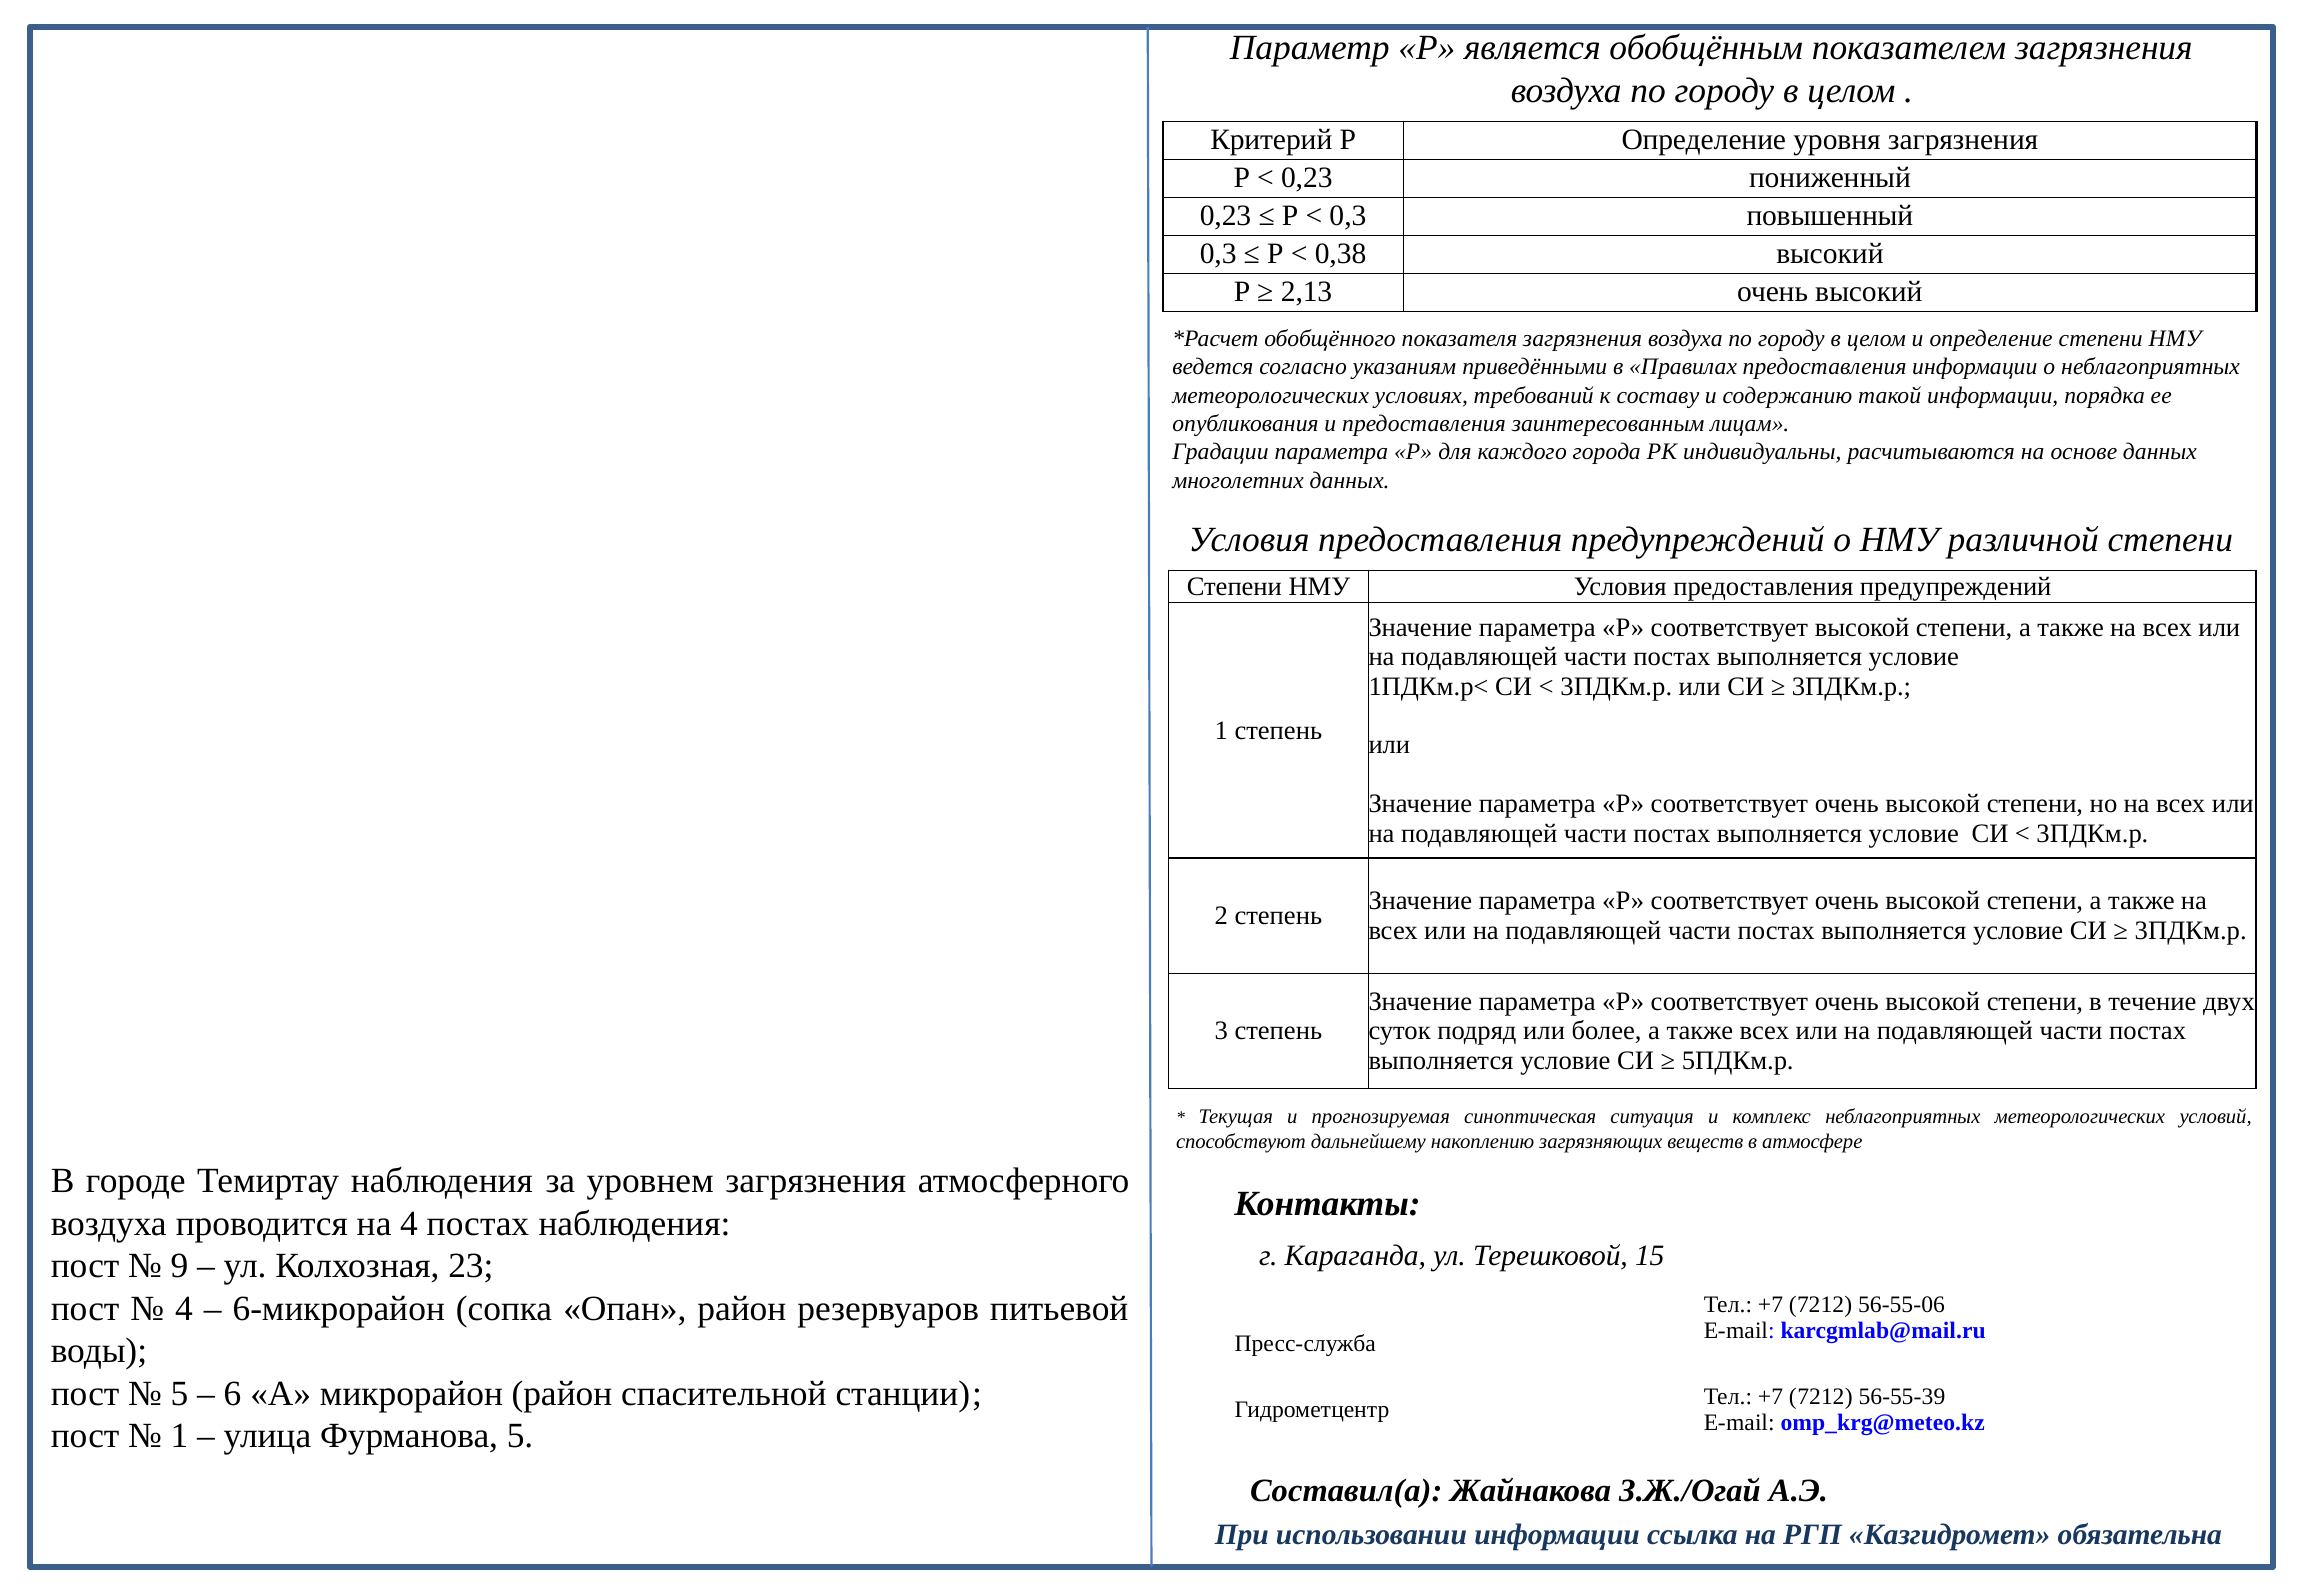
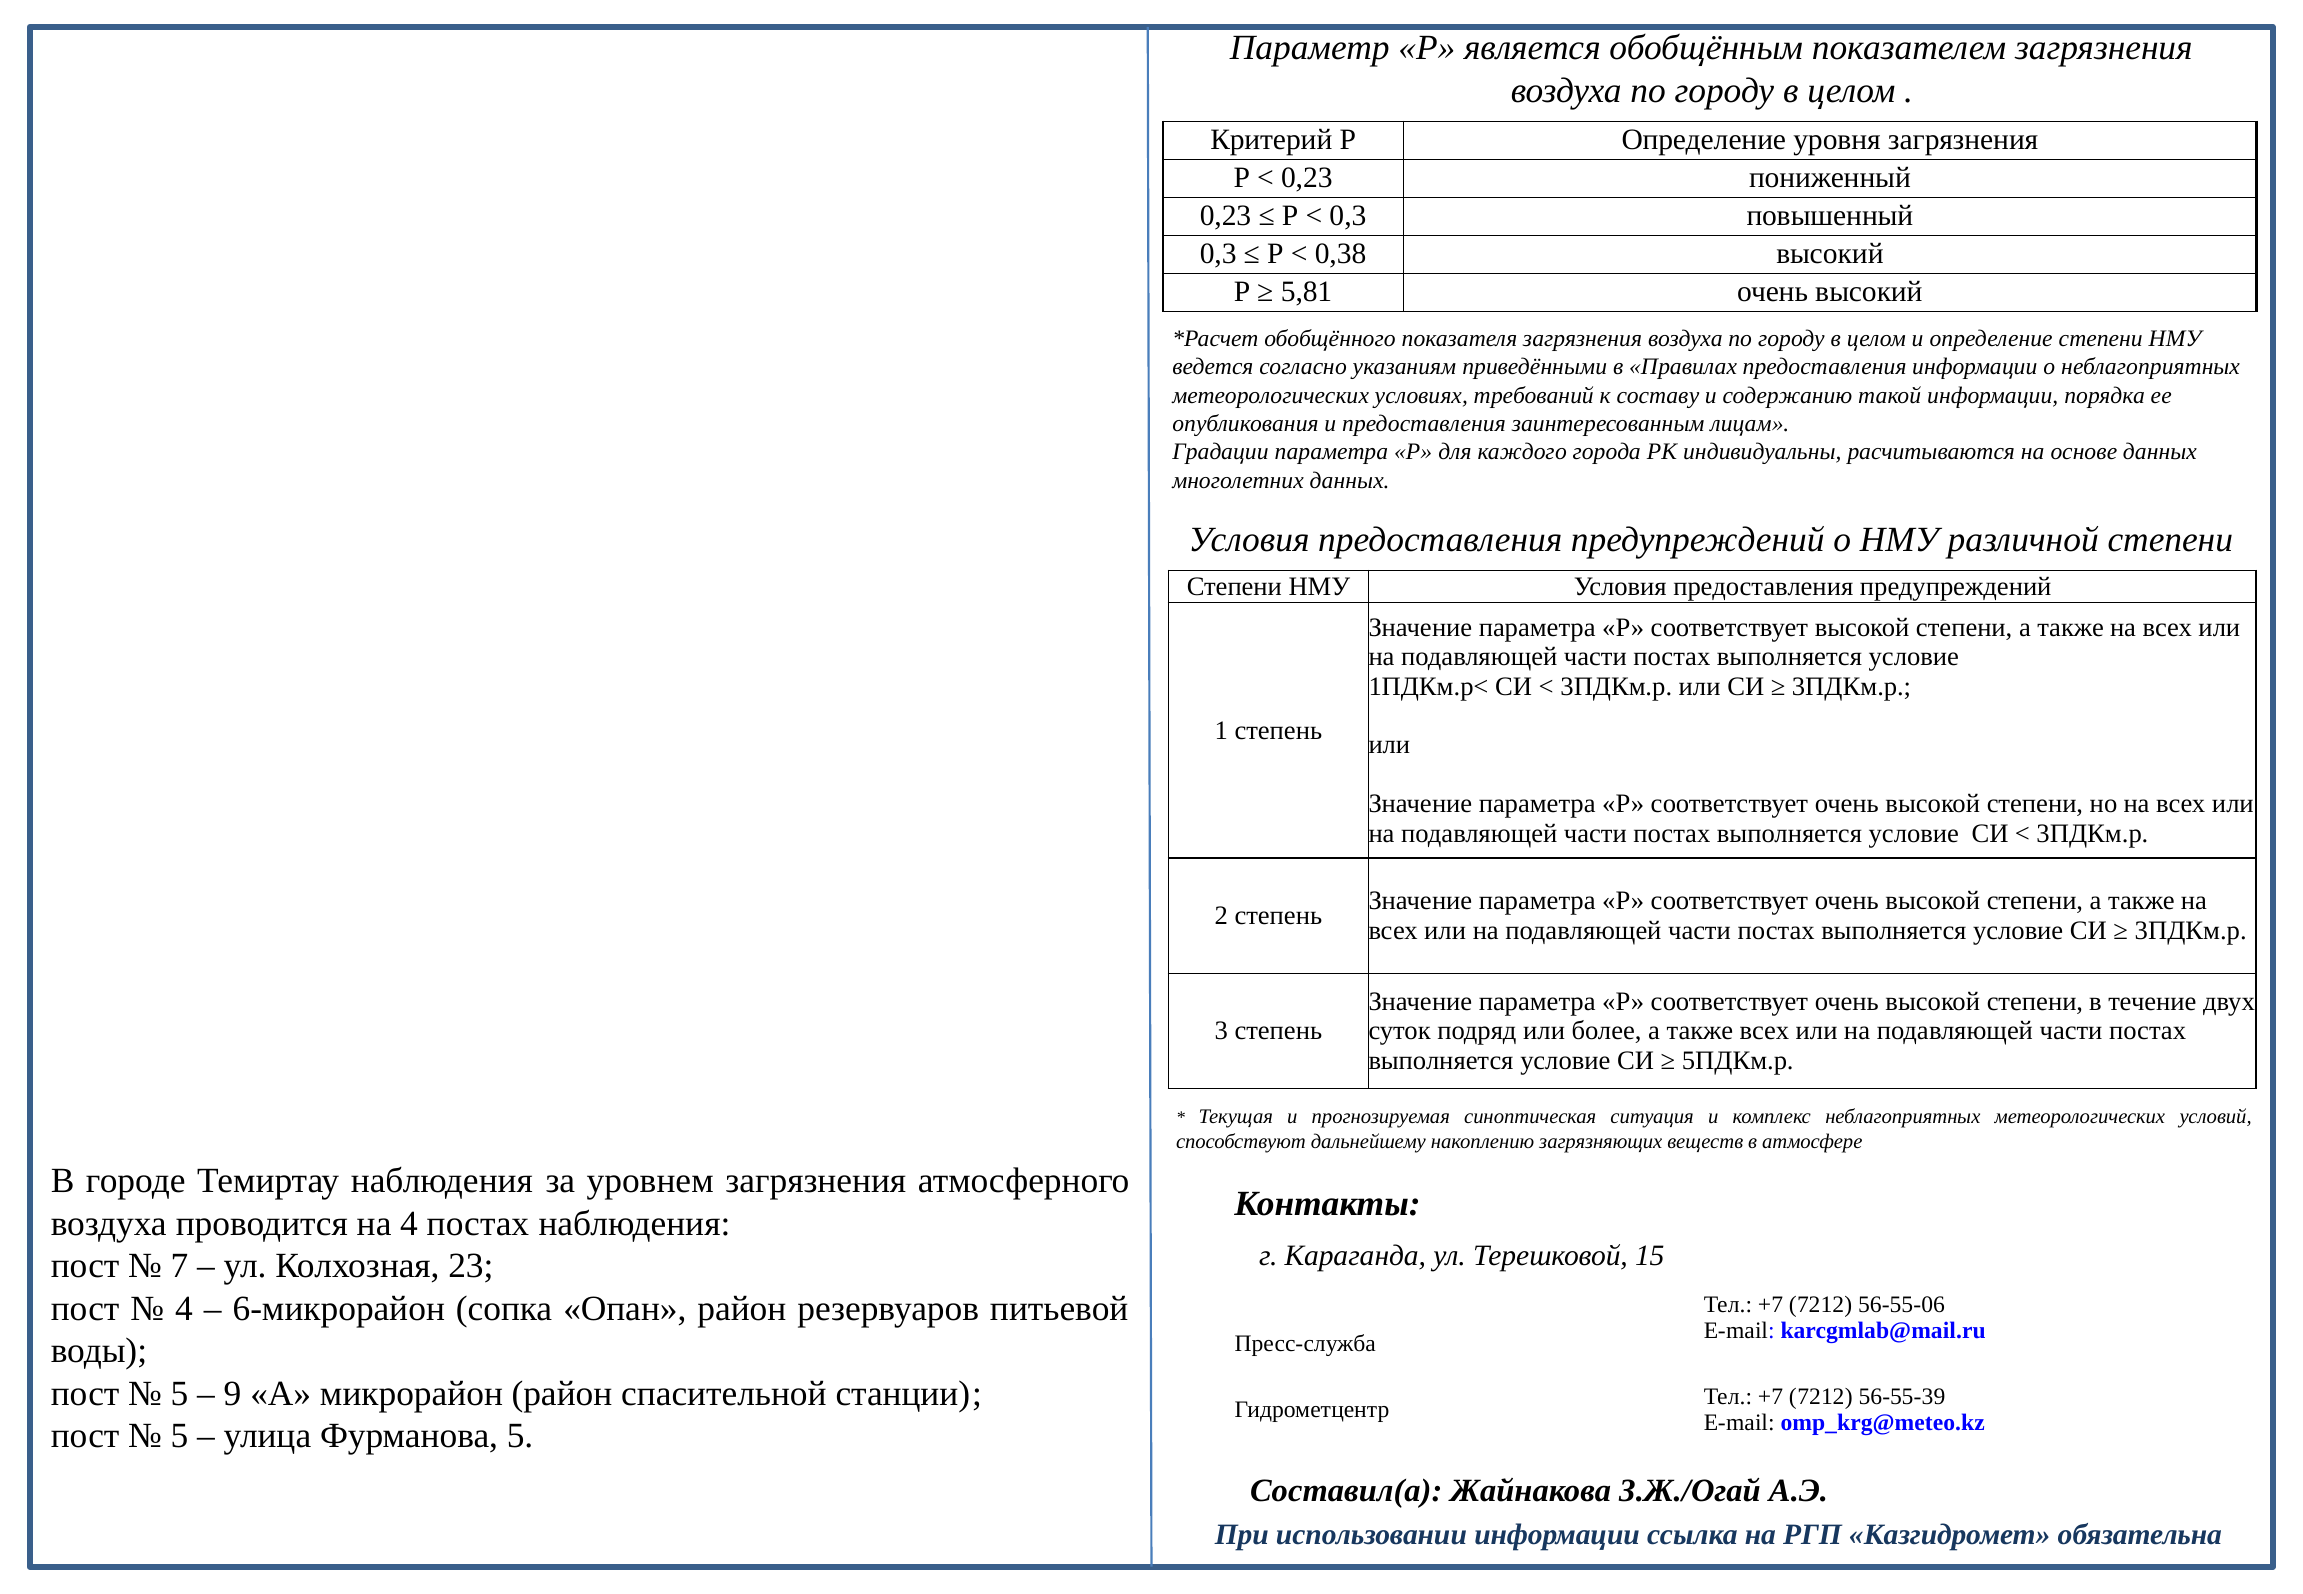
2,13: 2,13 -> 5,81 (1307, 292)
9: 9 -> 7 (180, 1266)
6: 6 -> 9 (233, 1394)
1: 1 -> 5 (180, 1436)
